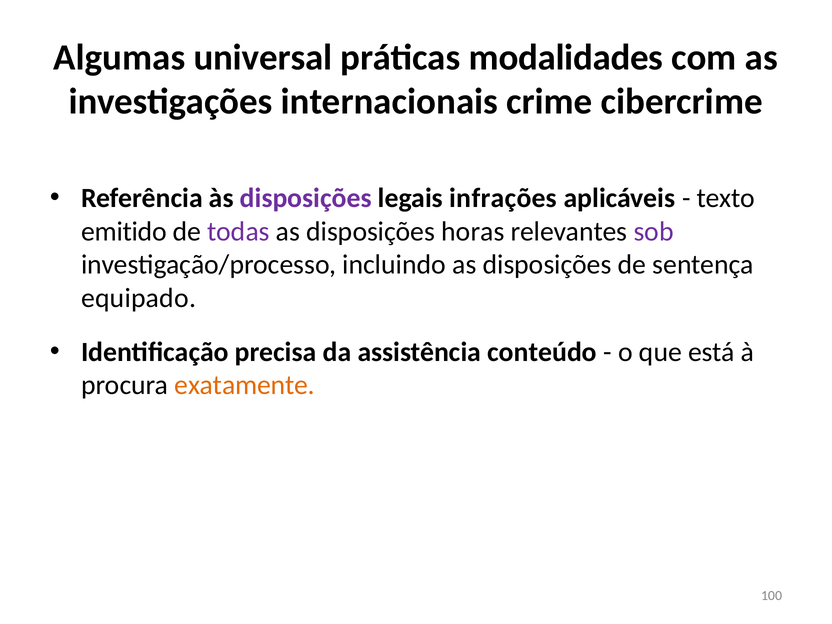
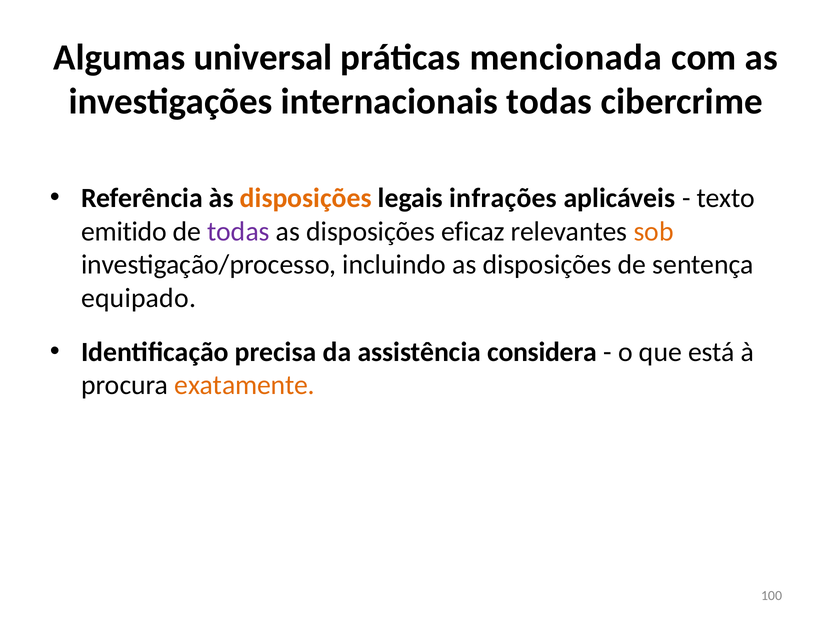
modalidades: modalidades -> mencionada (566, 57)
internacionais crime: crime -> todas (549, 102)
disposições colour: purple -> orange (306, 198)
horas: horas -> eficaz (473, 231)
sob colour: purple -> orange (654, 231)
conteúdo: conteúdo -> considera (542, 352)
